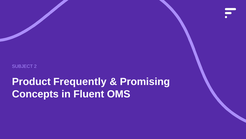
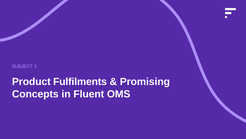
Frequently: Frequently -> Fulfilments (80, 81)
